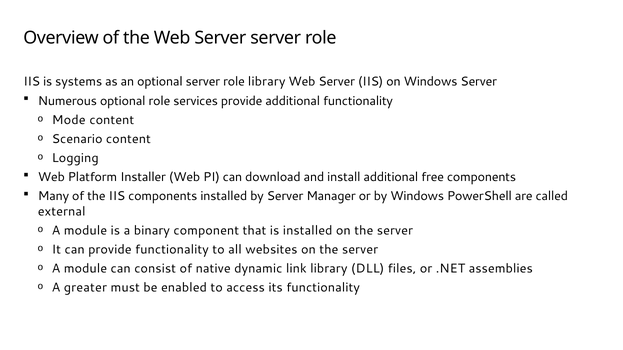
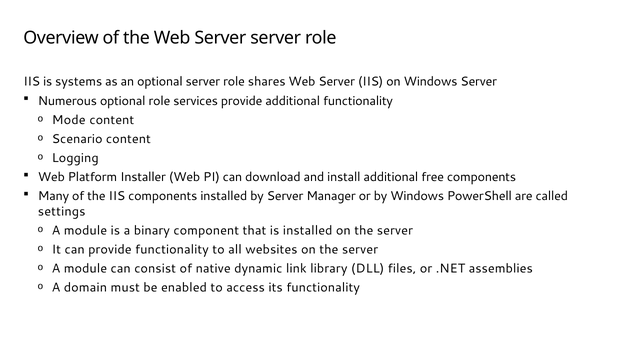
role library: library -> shares (267, 82)
external: external -> settings (62, 212)
greater: greater -> domain (85, 288)
